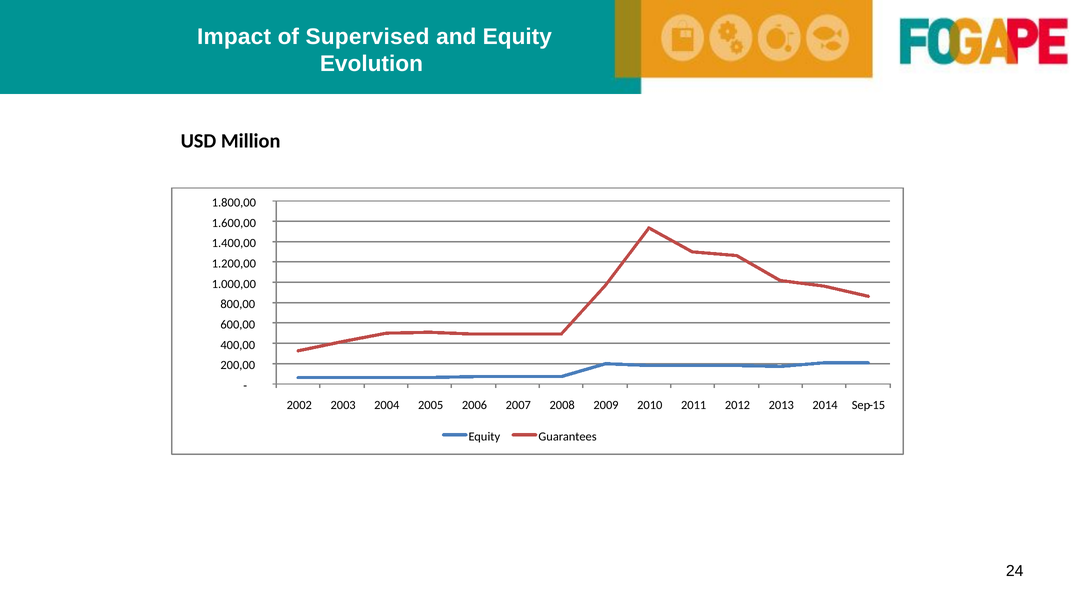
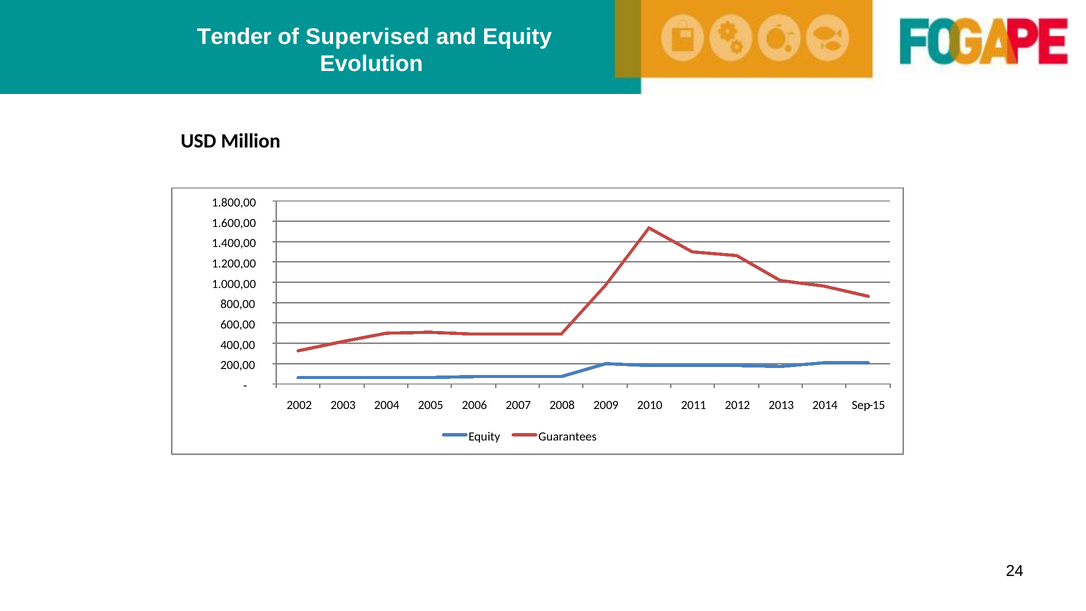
Impact: Impact -> Tender (234, 37)
